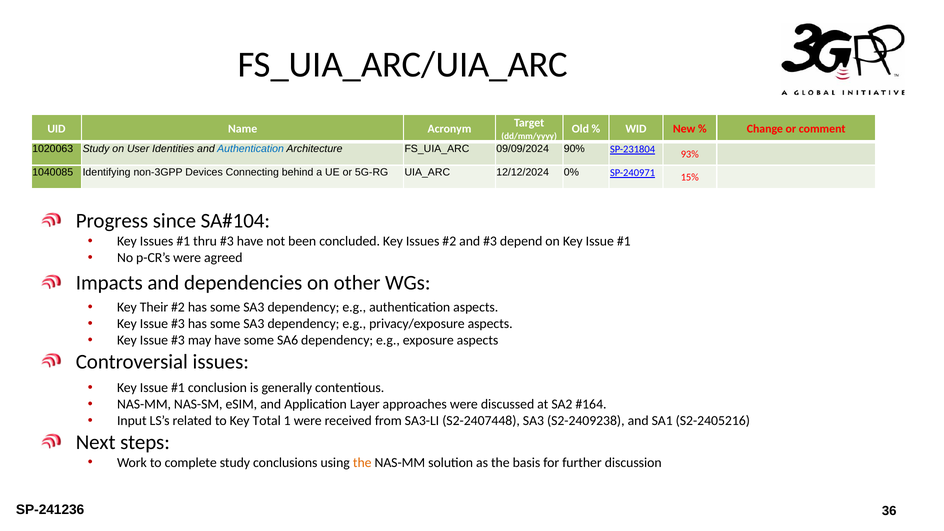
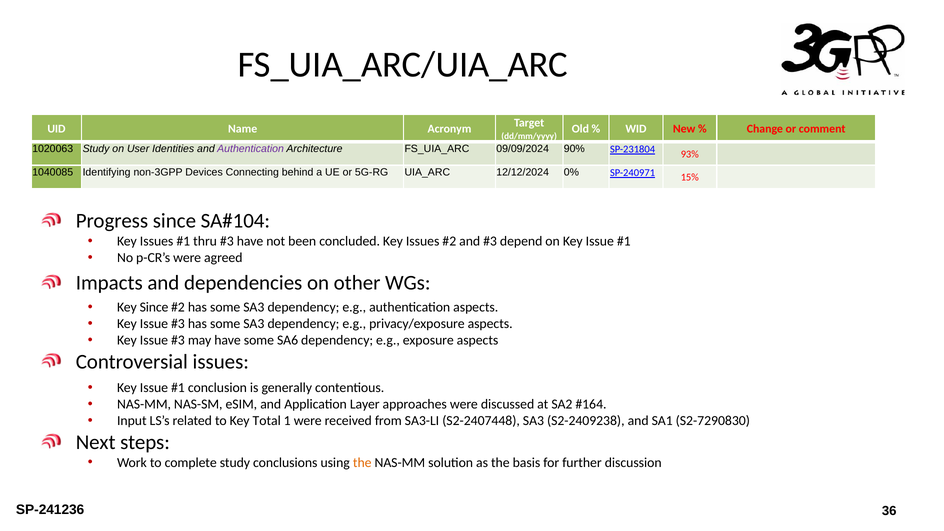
Authentication colour: blue -> purple (251, 149)
Key Their: Their -> Since (154, 307)
S2-2405216: S2-2405216 -> S2-7290830 (713, 421)
